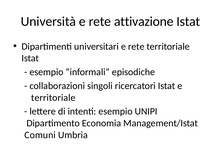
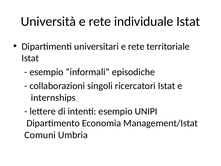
attivazione: attivazione -> individuale (144, 21)
territoriale: territoriale -> internships (53, 97)
